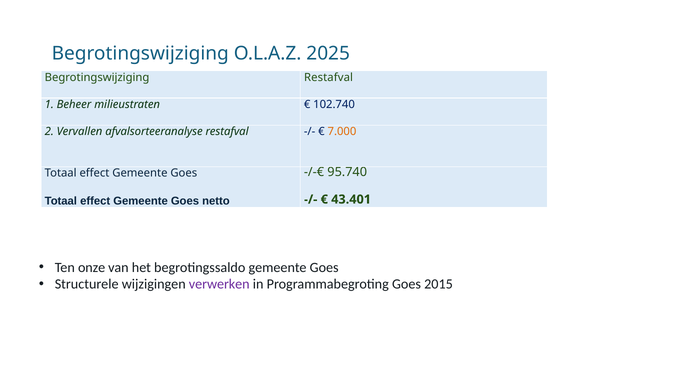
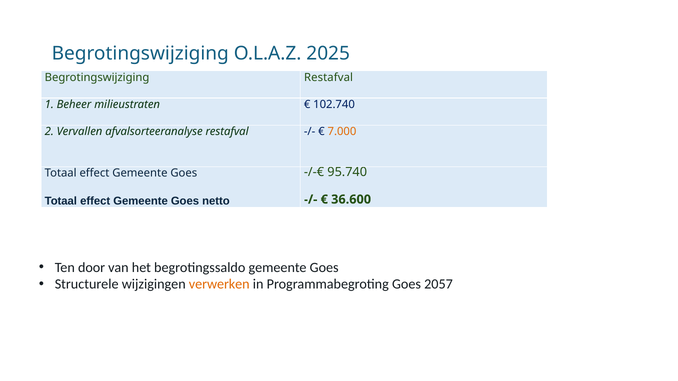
43.401: 43.401 -> 36.600 (351, 200)
onze: onze -> door (92, 268)
verwerken colour: purple -> orange (219, 285)
2015: 2015 -> 2057 (439, 285)
